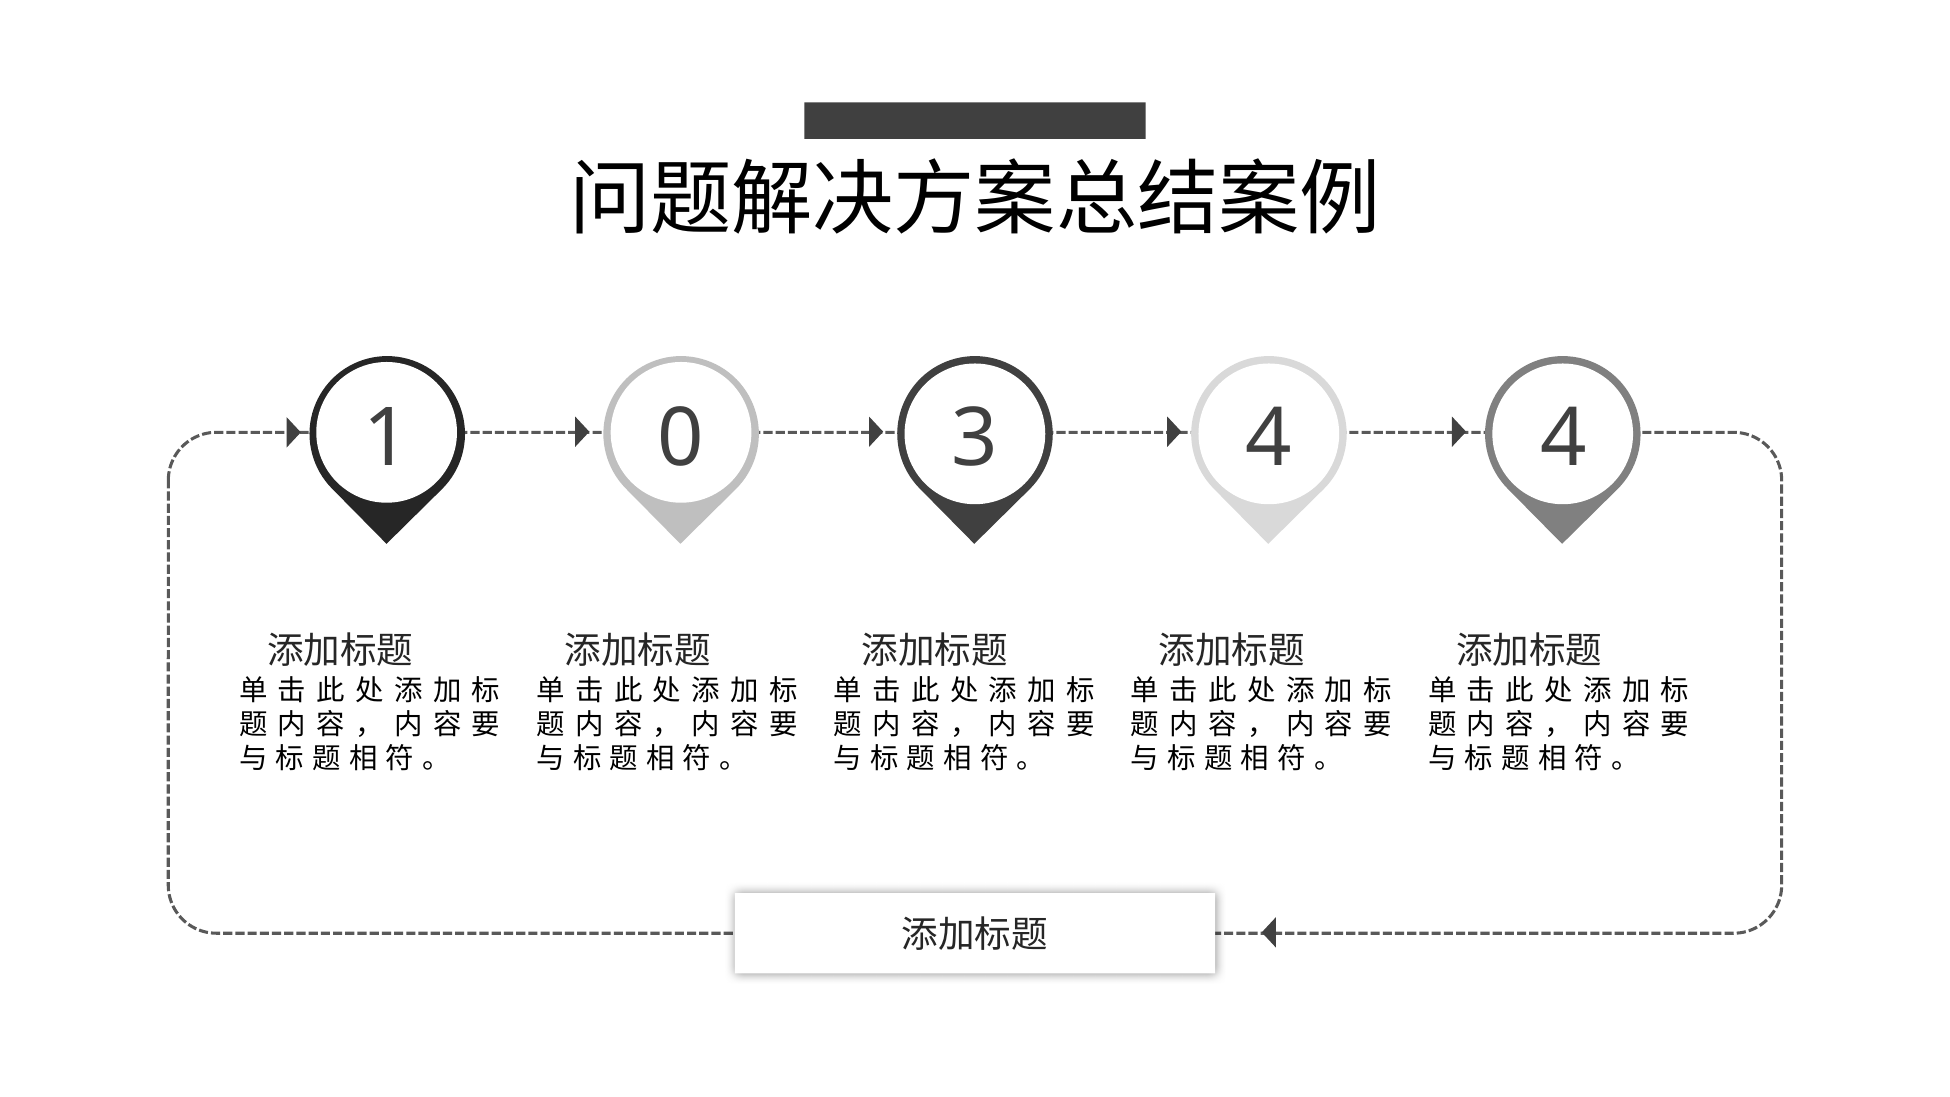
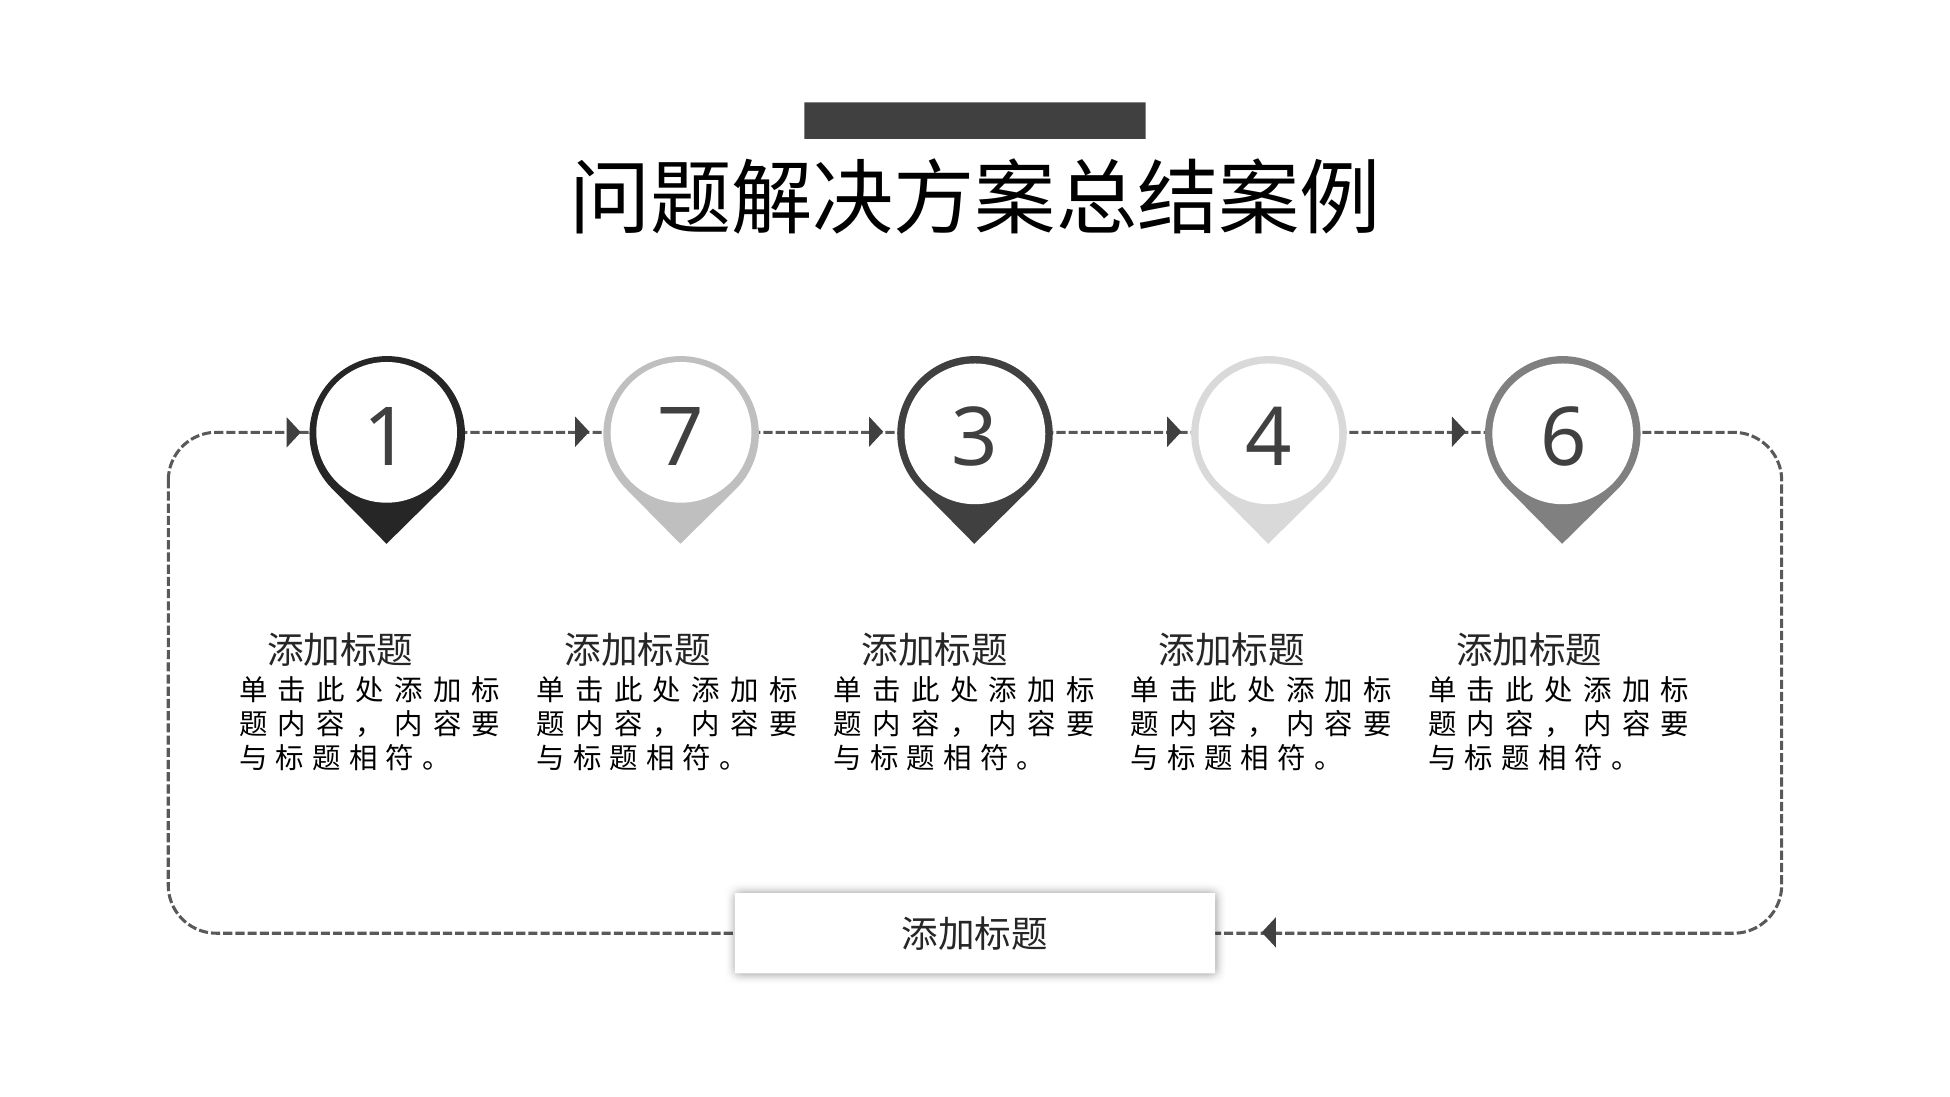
0: 0 -> 7 (681, 439)
4 4: 4 -> 6 (1564, 439)
